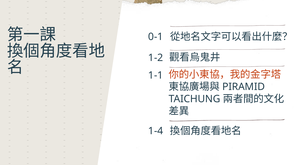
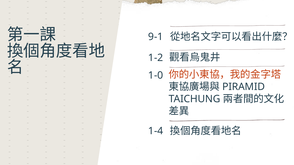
0-1: 0-1 -> 9-1 (156, 37)
1-1: 1-1 -> 1-0 (156, 76)
